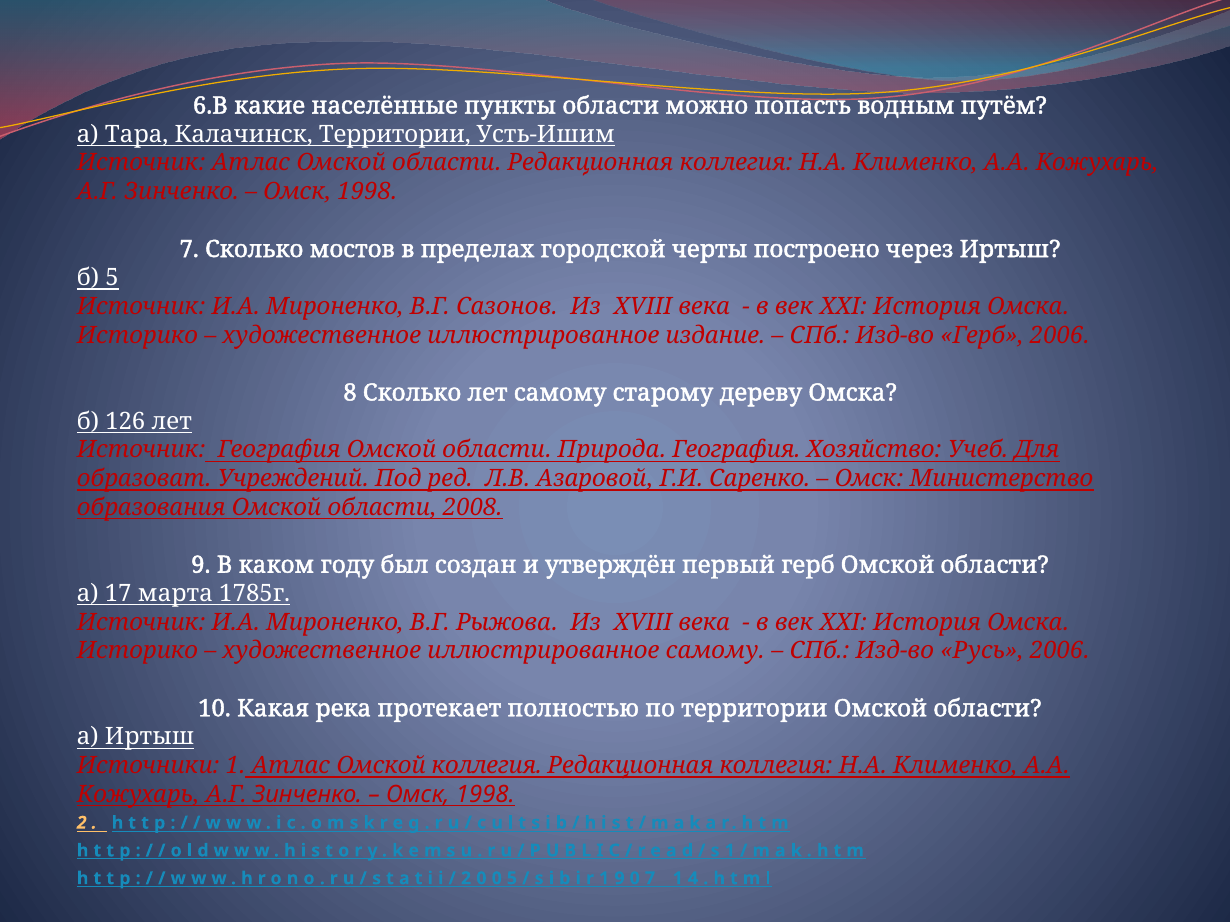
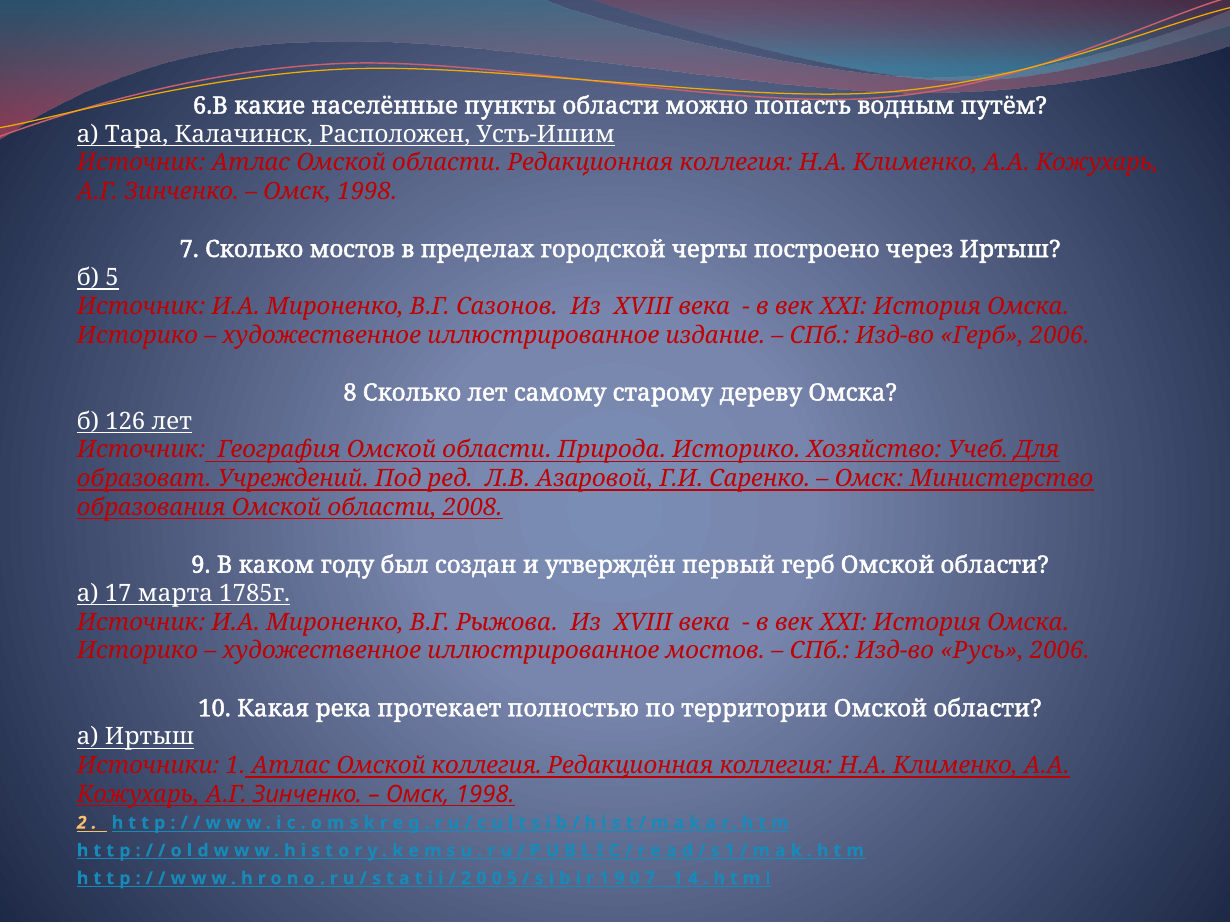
Калачинск Территории: Территории -> Расположен (395, 134)
Природа География: География -> Историко (736, 450)
иллюстрированное самому: самому -> мостов (715, 651)
